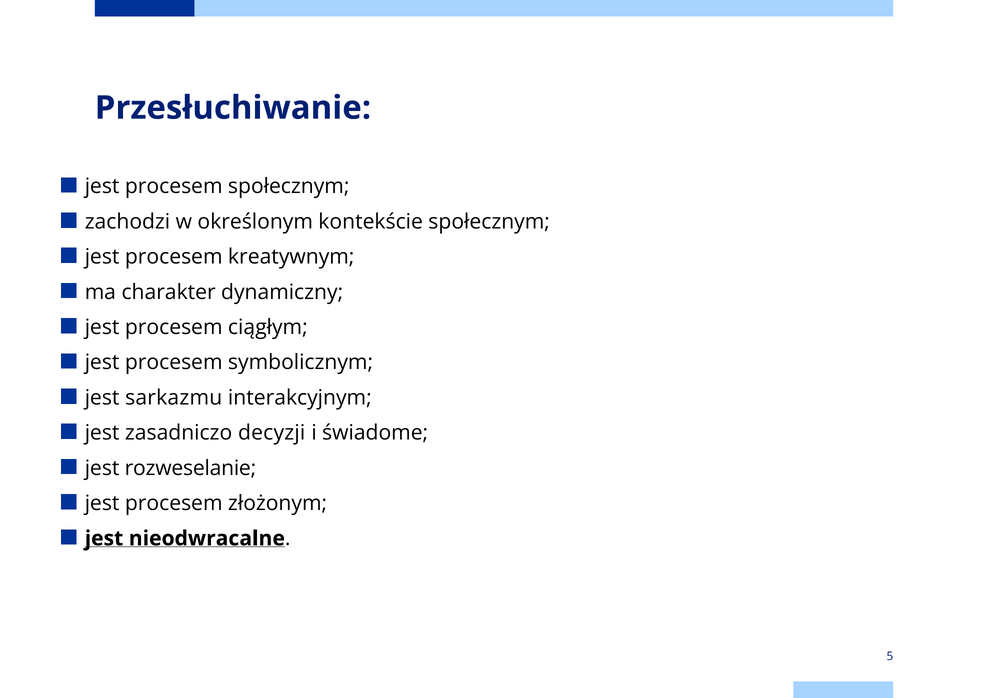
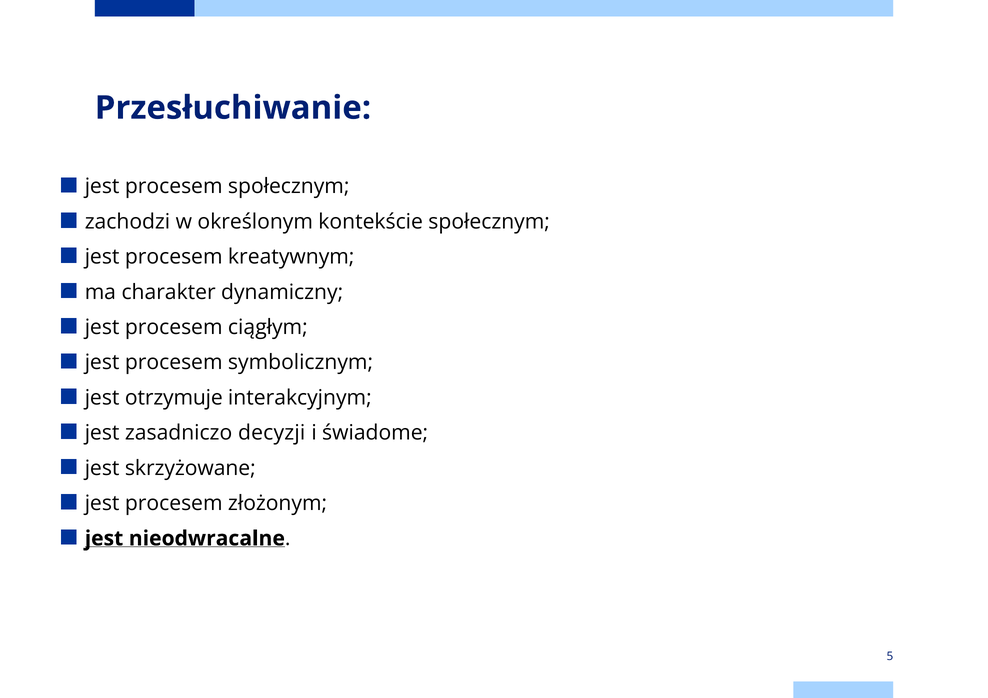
sarkazmu: sarkazmu -> otrzymuje (174, 398)
rozweselanie: rozweselanie -> skrzyżowane (190, 468)
